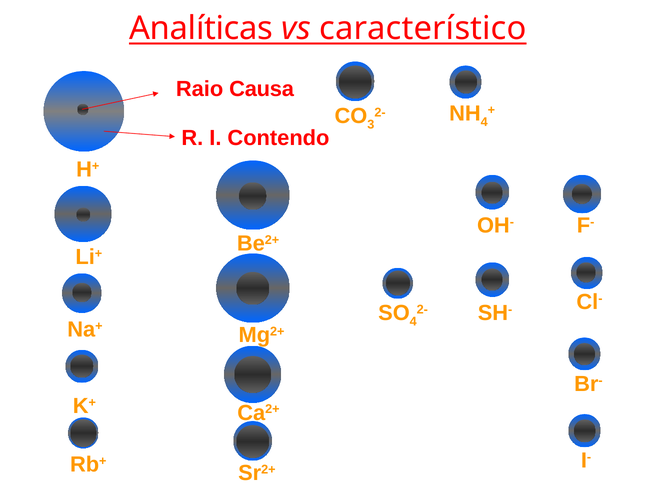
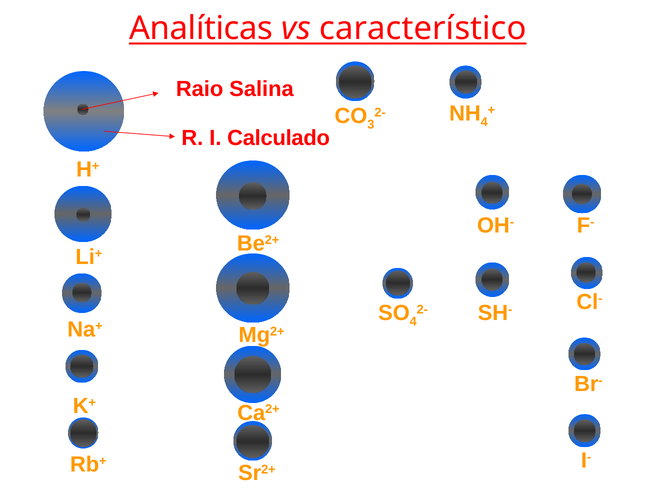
Causa: Causa -> Salina (261, 89)
Contendo: Contendo -> Calculado (279, 138)
